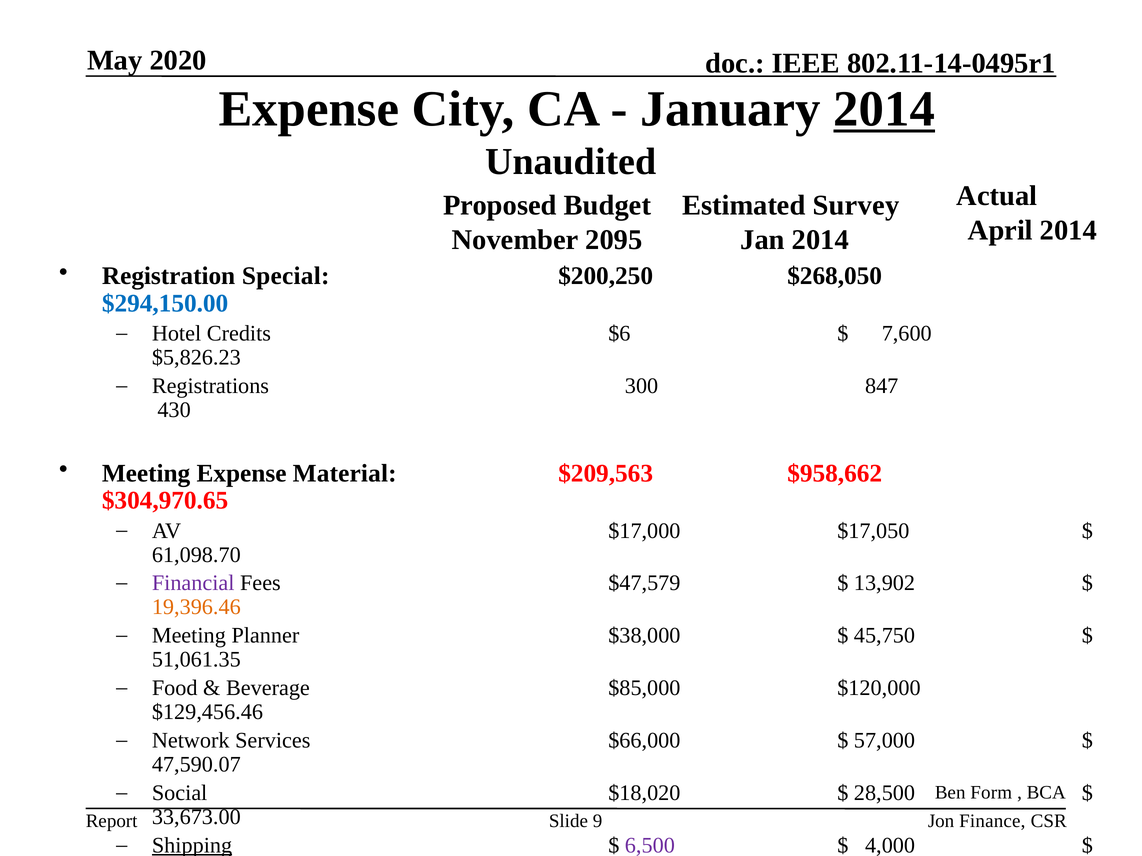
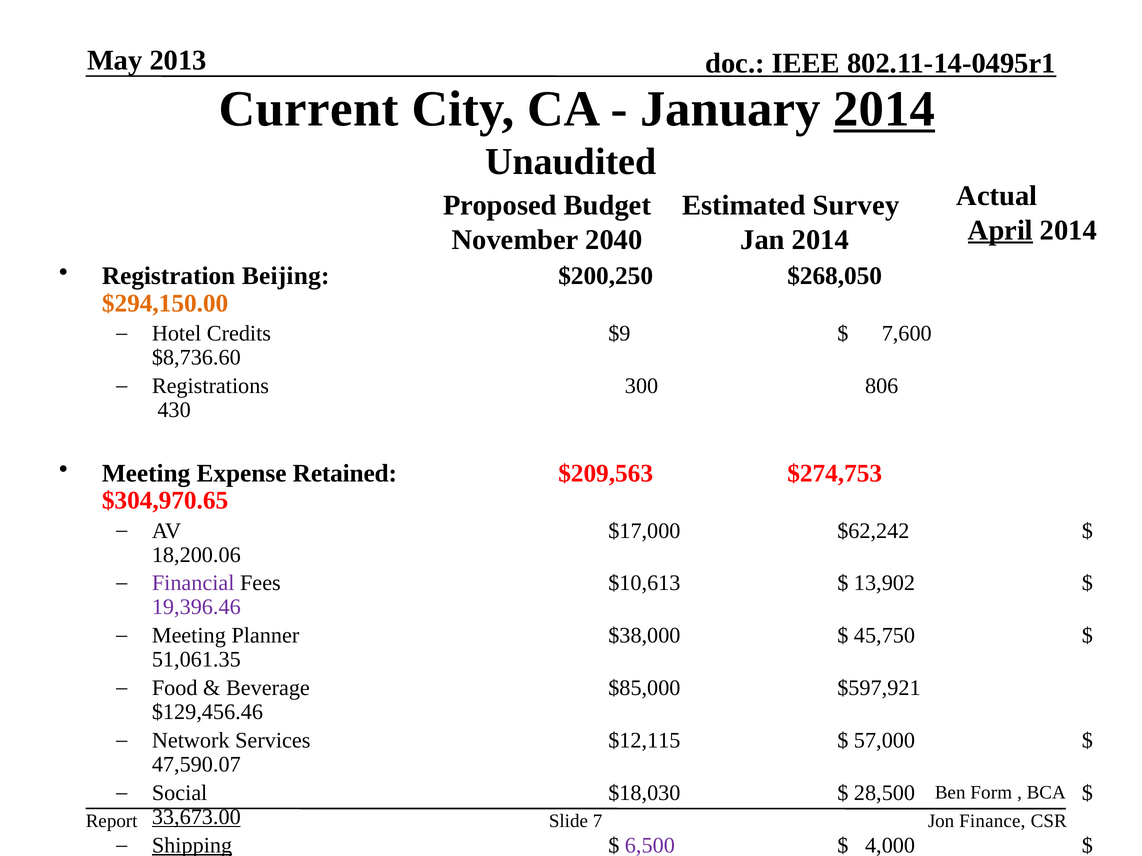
2020: 2020 -> 2013 (178, 61)
Expense: Expense -> Current (309, 109)
April underline: none -> present (1000, 230)
2095: 2095 -> 2040 (614, 240)
Special: Special -> Beijing (286, 276)
$294,150.00 colour: blue -> orange (165, 304)
$6: $6 -> $9 (619, 334)
$5,826.23: $5,826.23 -> $8,736.60 (196, 358)
847: 847 -> 806 (882, 386)
Material: Material -> Retained (345, 473)
$958,662: $958,662 -> $274,753 (835, 473)
$17,050: $17,050 -> $62,242 (873, 531)
61,098.70: 61,098.70 -> 18,200.06 (196, 555)
$47,579: $47,579 -> $10,613 (644, 583)
19,396.46 colour: orange -> purple (196, 608)
$120,000: $120,000 -> $597,921 (879, 688)
$66,000: $66,000 -> $12,115 (644, 741)
$18,020: $18,020 -> $18,030 (644, 793)
33,673.00 underline: none -> present (196, 817)
9: 9 -> 7 (598, 821)
